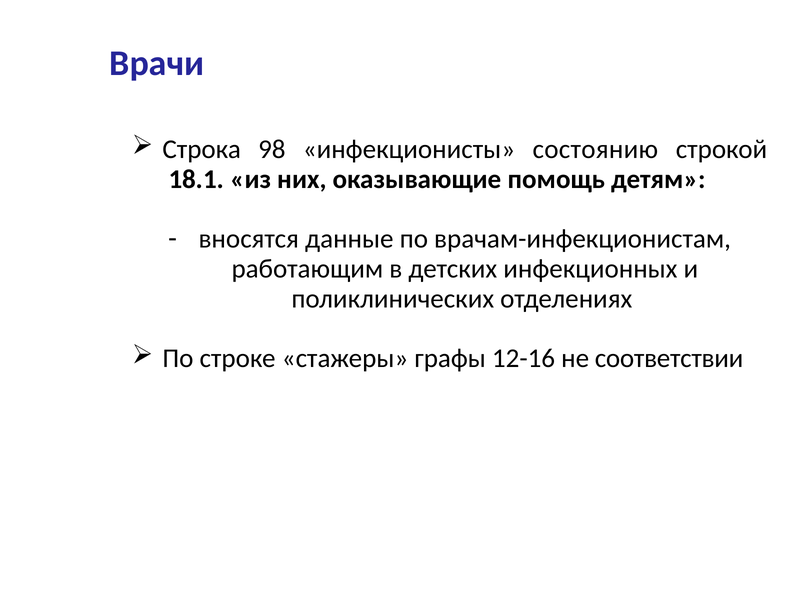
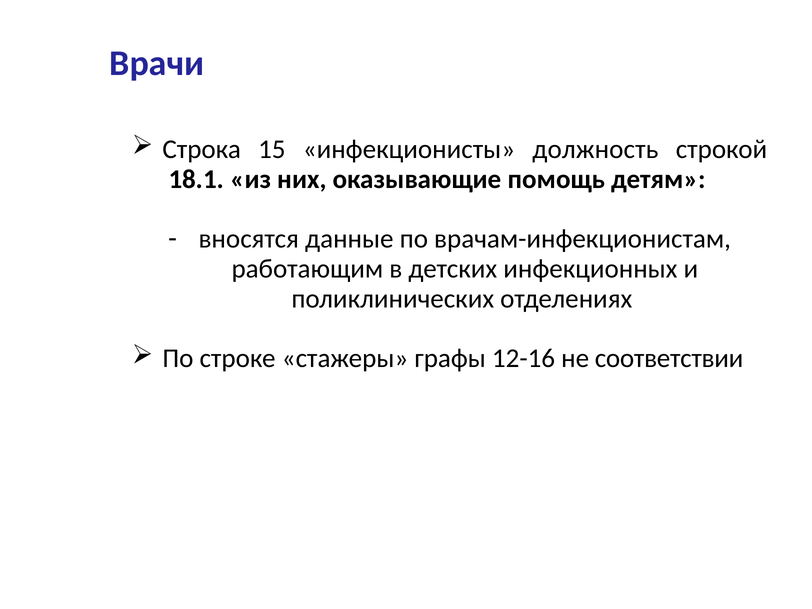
98: 98 -> 15 (272, 149)
состоянию: состоянию -> должность (595, 149)
